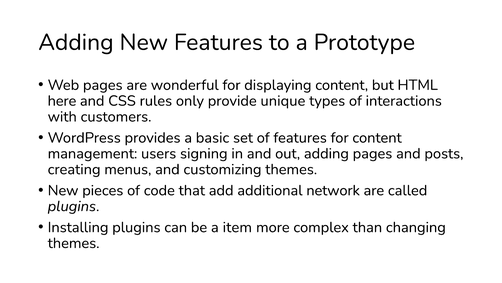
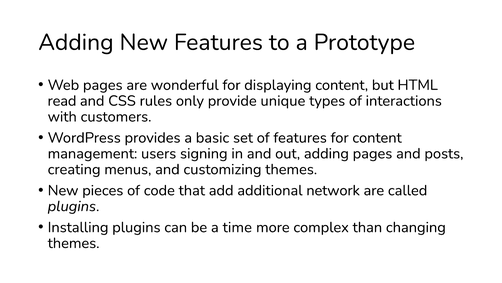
here: here -> read (62, 101)
item: item -> time (237, 227)
